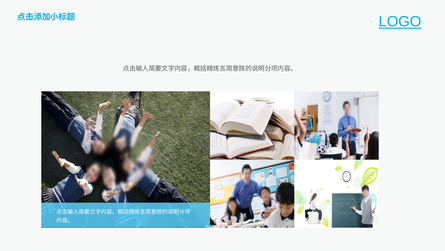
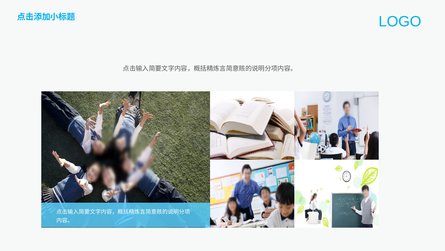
LOGO underline: present -> none (400, 22)
